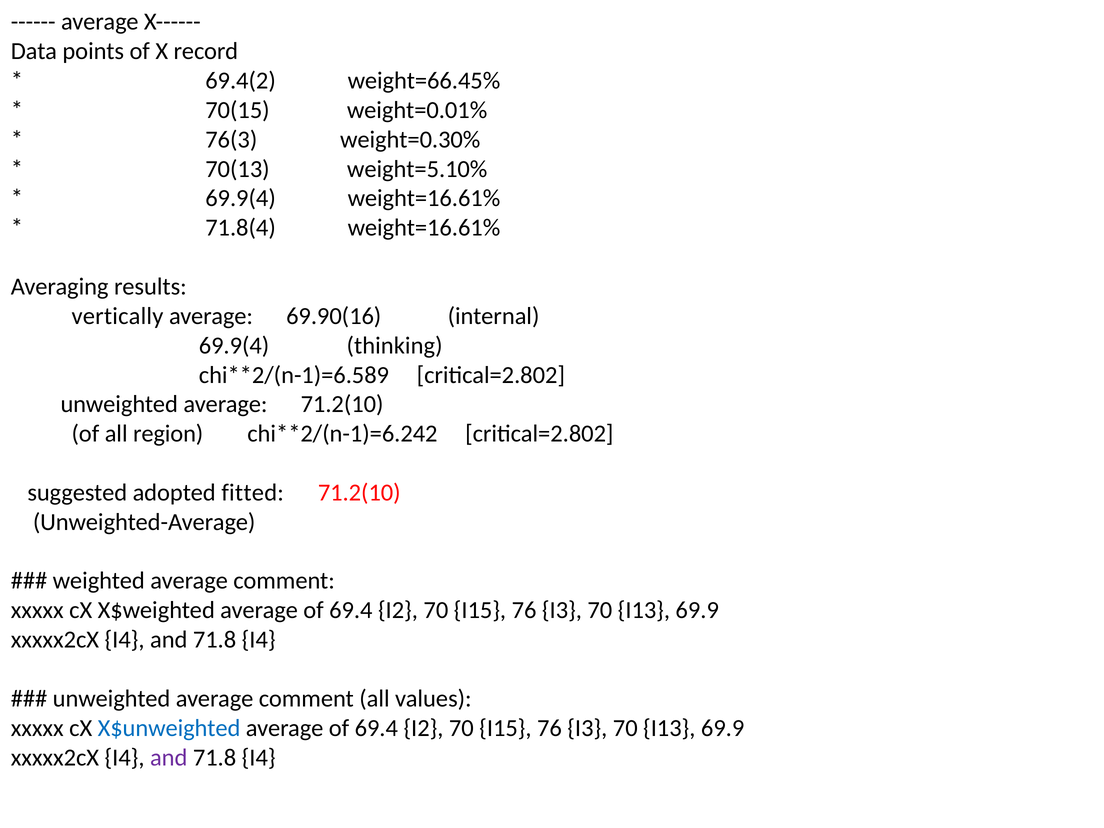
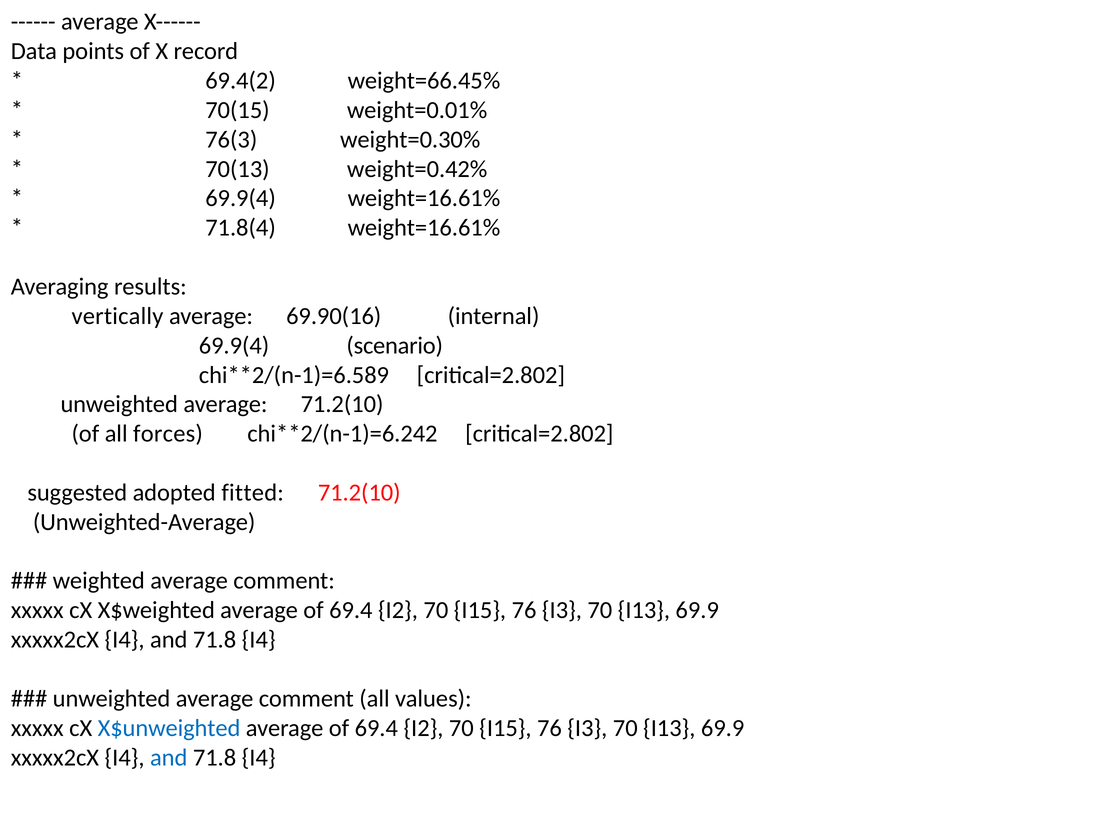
weight=5.10%: weight=5.10% -> weight=0.42% (417, 169)
thinking: thinking -> scenario (395, 345)
region: region -> forces (168, 434)
and colour: purple -> blue (169, 757)
